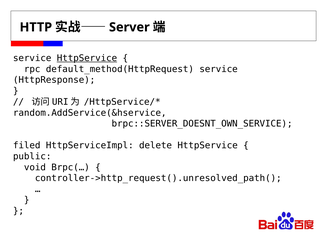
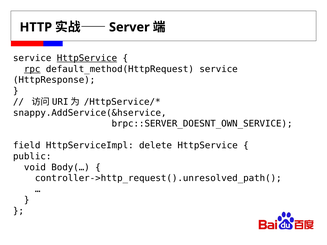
rpc underline: none -> present (32, 69)
random.AddService(&hservice: random.AddService(&hservice -> snappy.AddService(&hservice (90, 113)
filed: filed -> field (27, 146)
Brpc(…: Brpc(… -> Body(… (71, 167)
